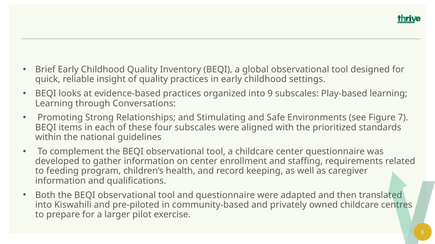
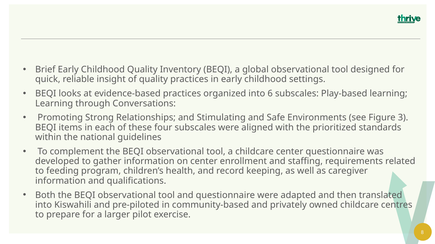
9: 9 -> 6 (270, 94)
7: 7 -> 3 (403, 118)
